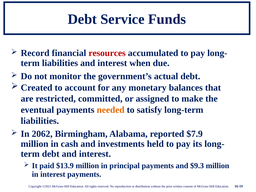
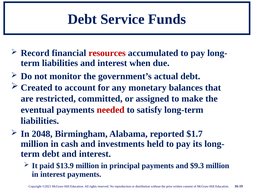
needed colour: orange -> red (111, 110)
2062: 2062 -> 2048 (42, 134)
$7.9: $7.9 -> $1.7 (195, 134)
